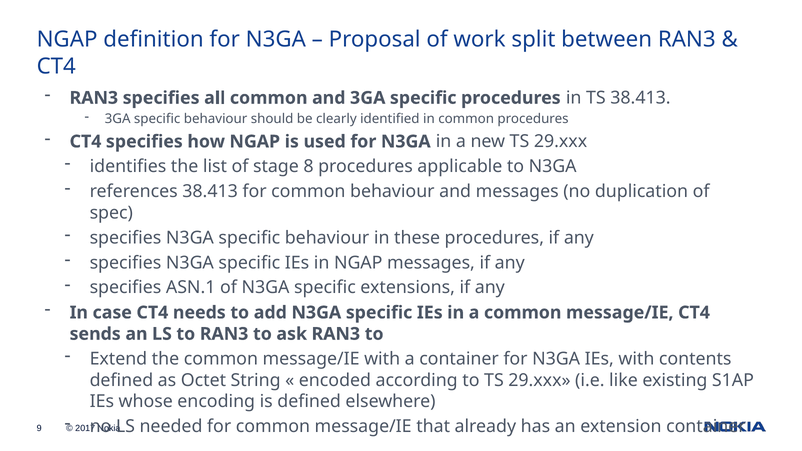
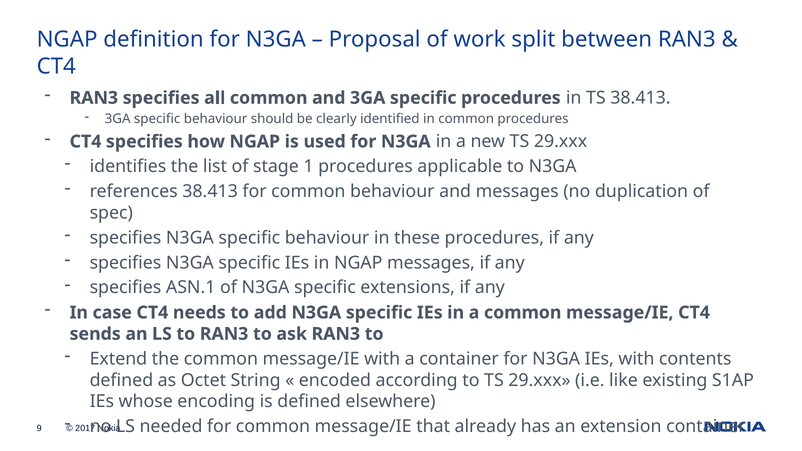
8: 8 -> 1 (309, 167)
